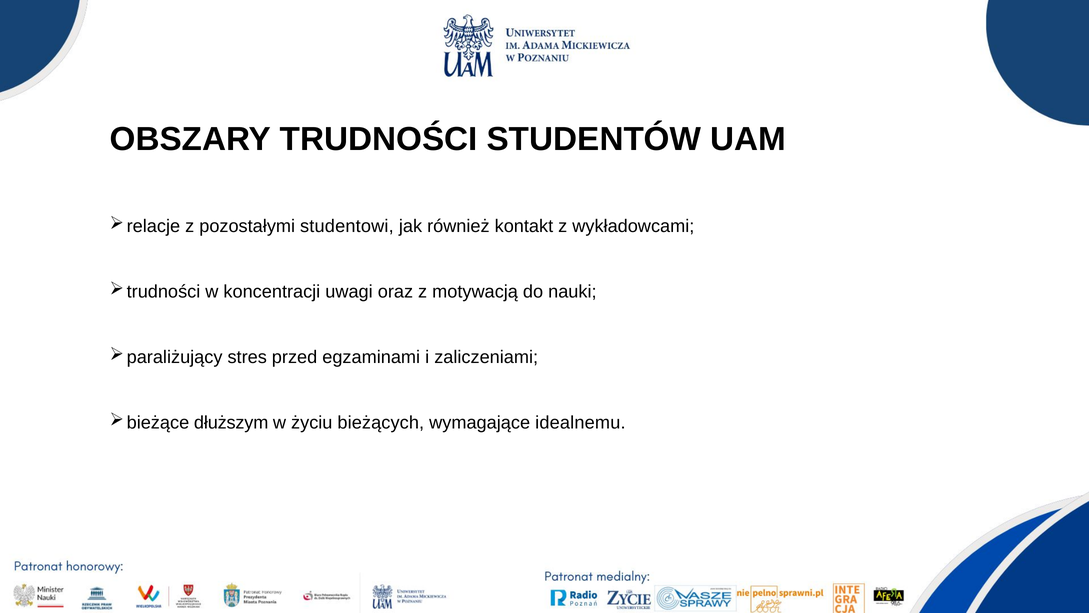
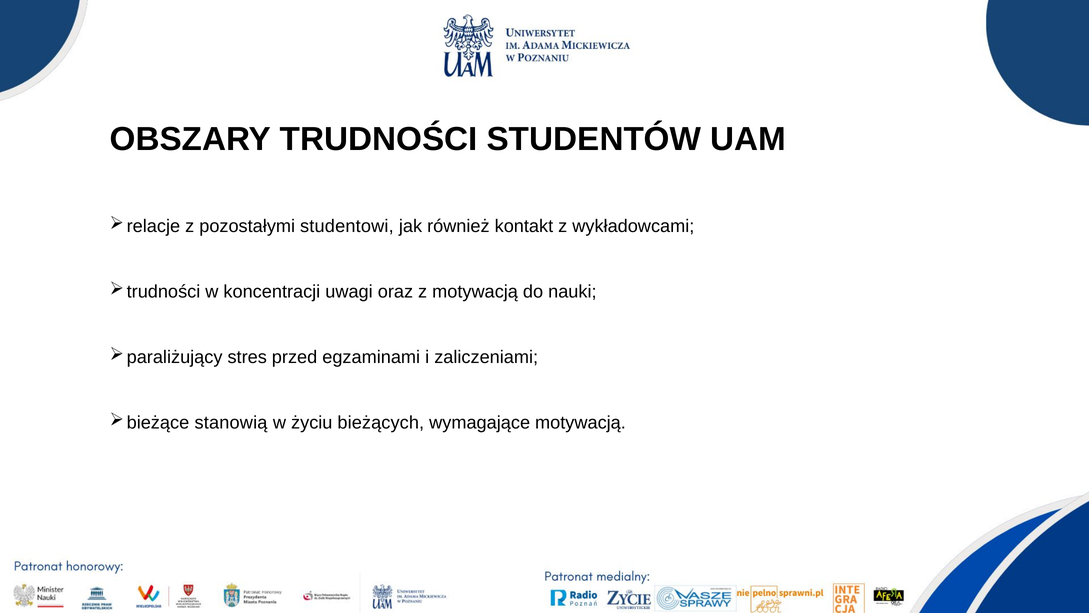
dłuższym: dłuższym -> stanowią (231, 422)
wymagające idealnemu: idealnemu -> motywacją (580, 422)
